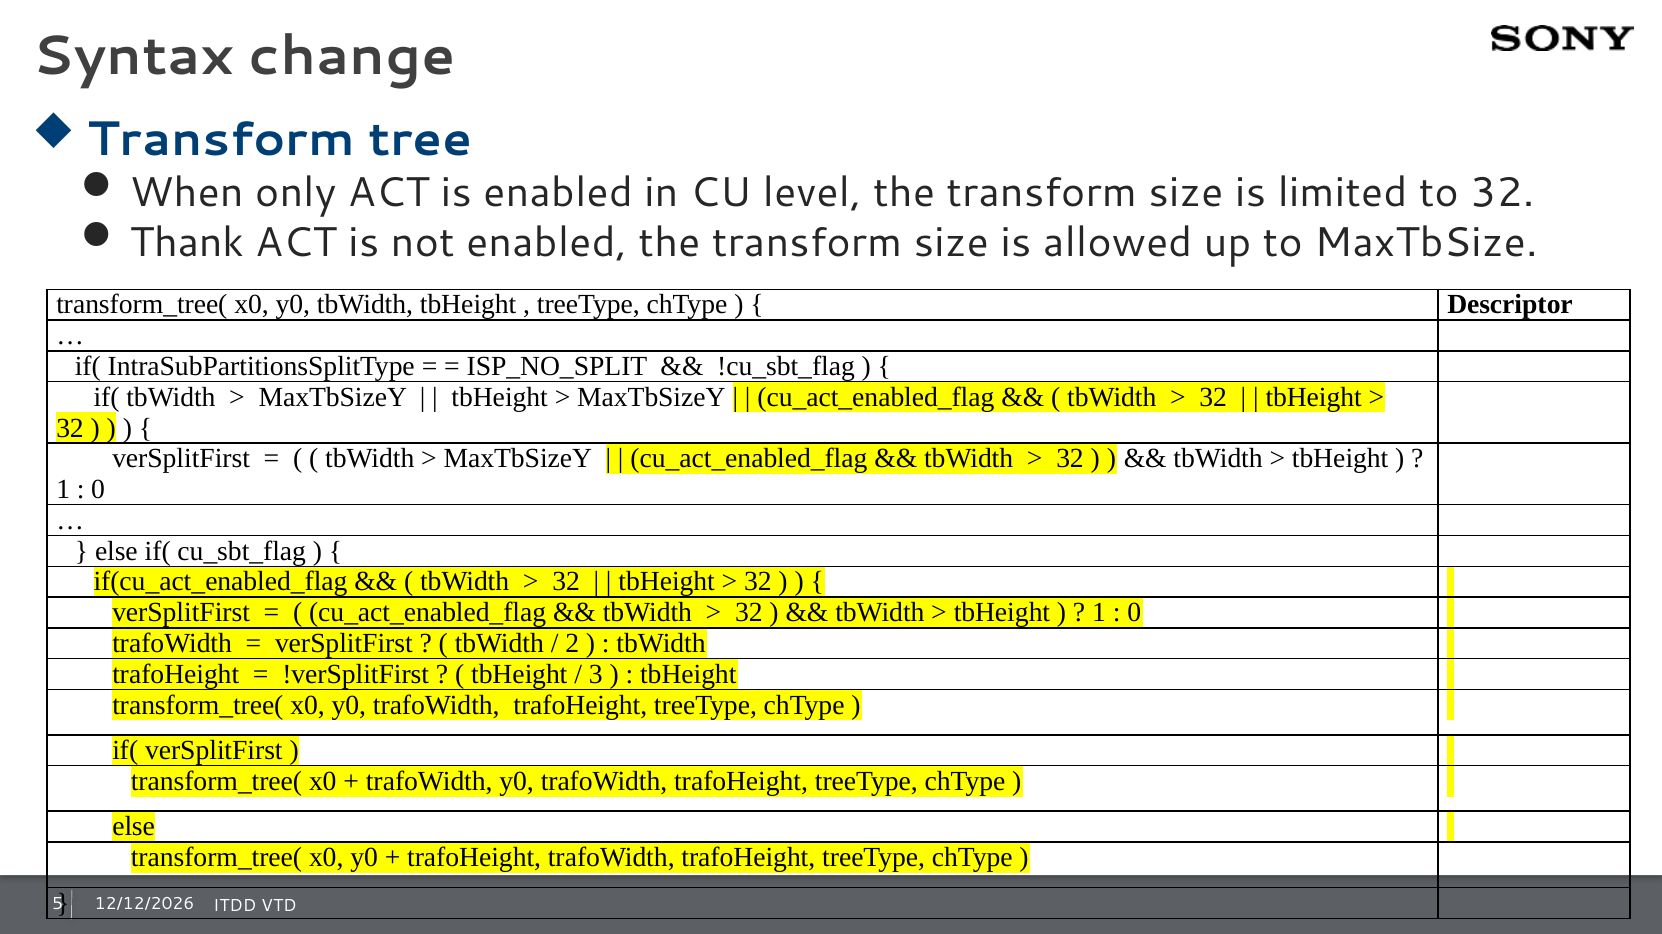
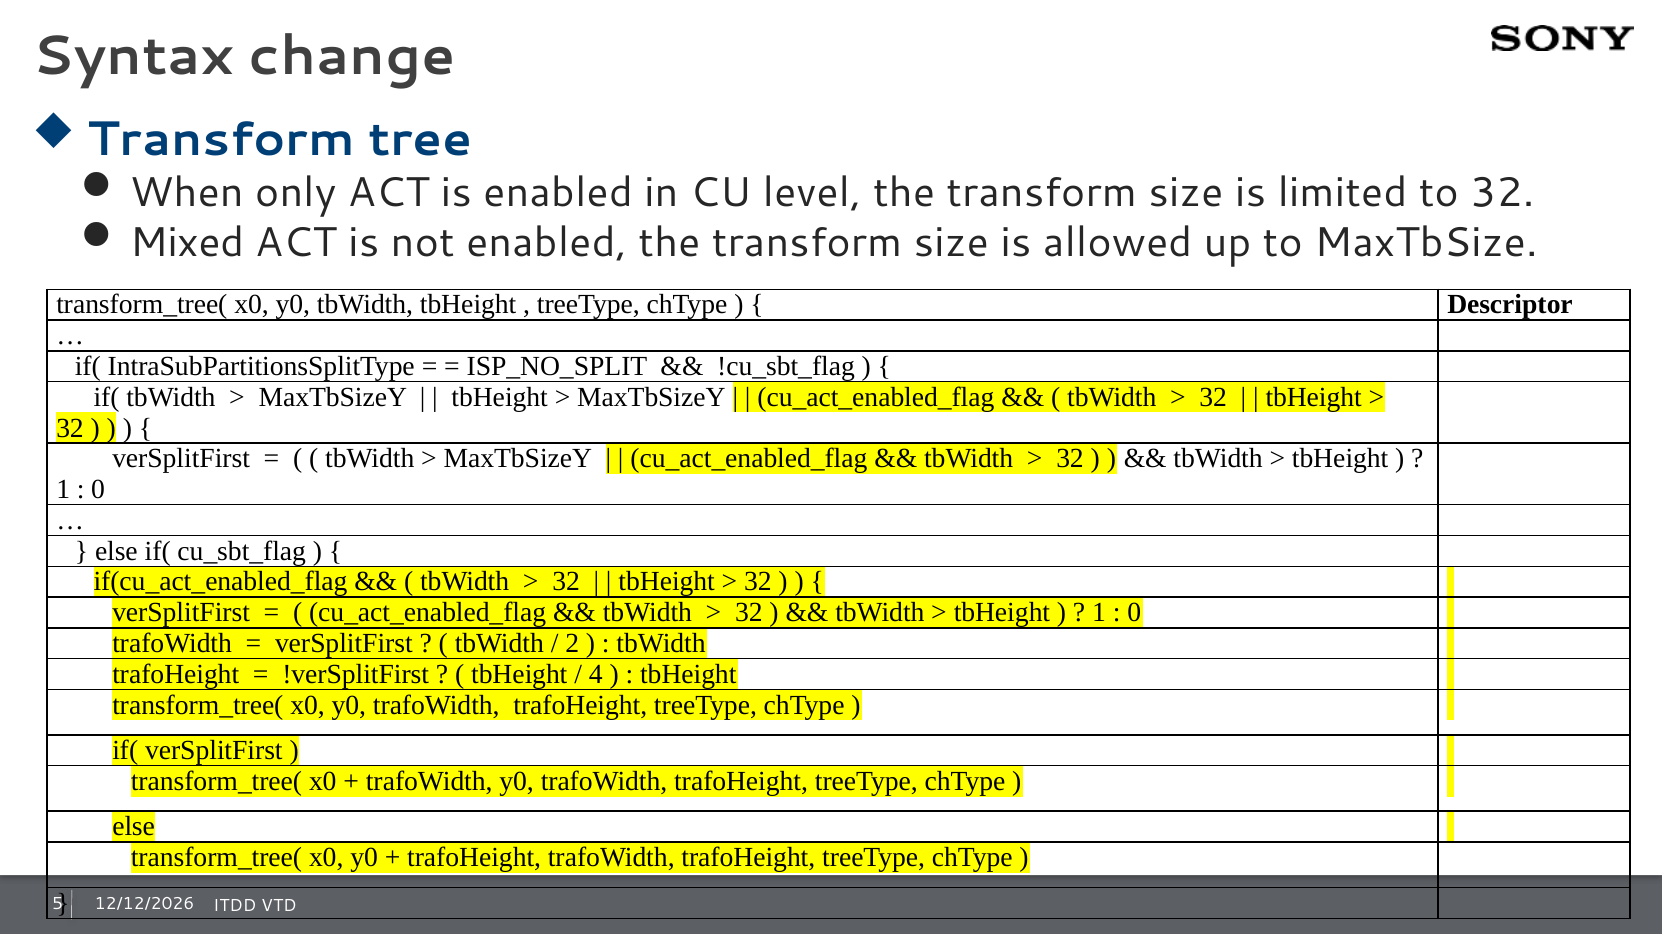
Thank: Thank -> Mixed (187, 243)
3: 3 -> 4 (596, 674)
